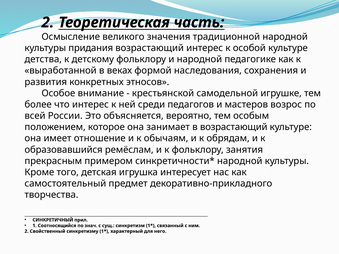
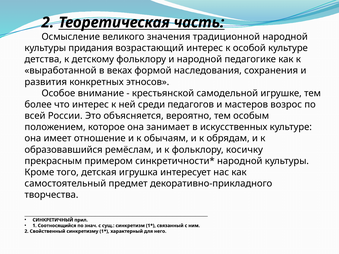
в возрастающий: возрастающий -> искусственных (234, 127)
занятия: занятия -> косичку (244, 150)
